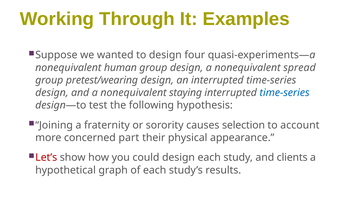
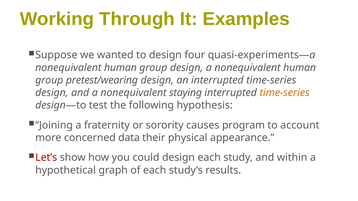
a nonequivalent spread: spread -> human (300, 68)
time-series colour: blue -> orange (285, 93)
selection: selection -> program (244, 125)
part: part -> data (129, 138)
clients: clients -> within (292, 158)
